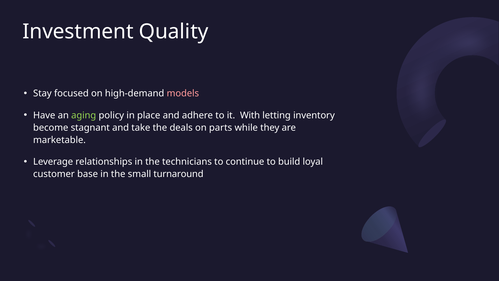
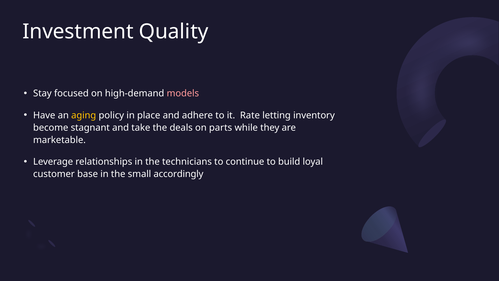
aging colour: light green -> yellow (84, 115)
With: With -> Rate (250, 115)
turnaround: turnaround -> accordingly (178, 174)
